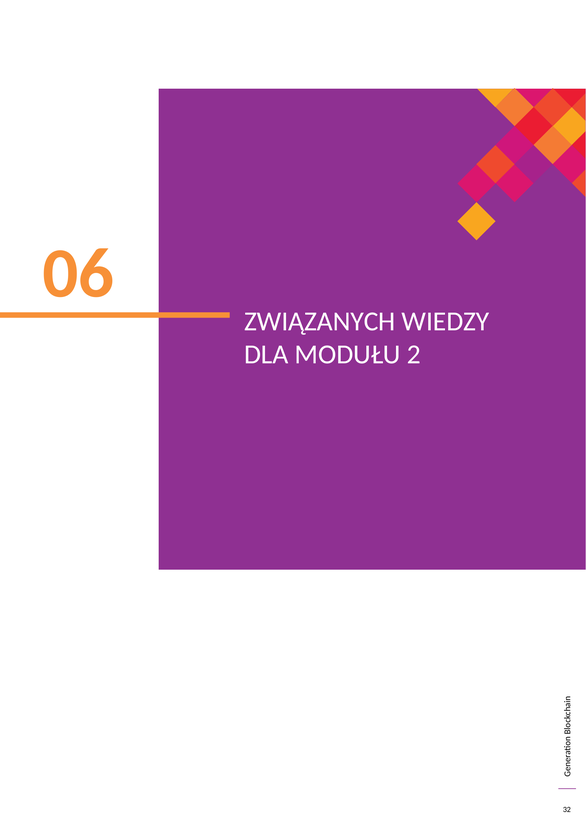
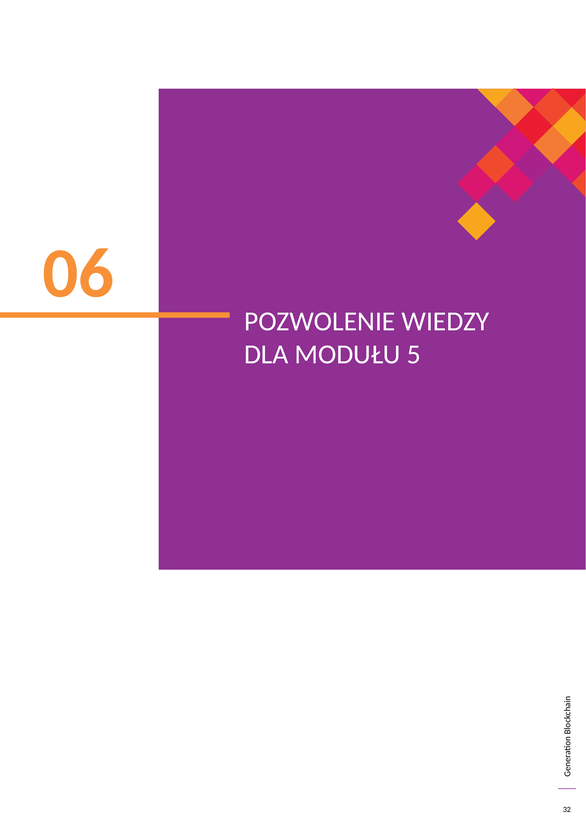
ZWIĄZANYCH: ZWIĄZANYCH -> POZWOLENIE (320, 322)
2: 2 -> 5 (414, 355)
